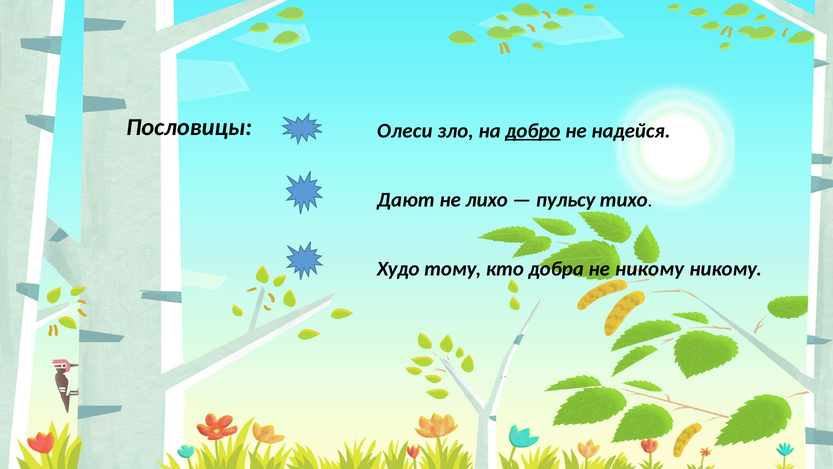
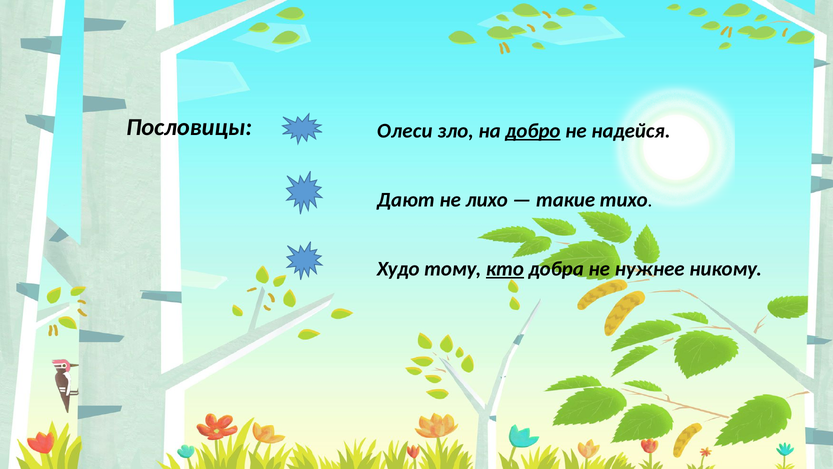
пульсу: пульсу -> такие (566, 200)
кто underline: none -> present (505, 268)
не никому: никому -> нужнее (650, 268)
